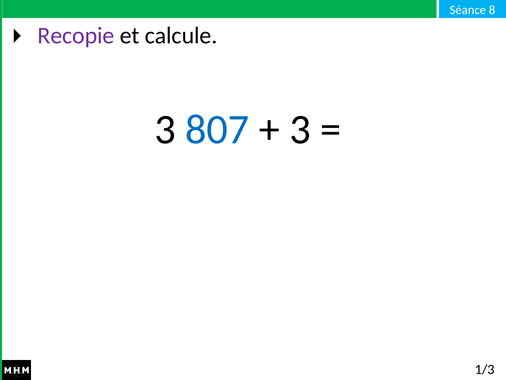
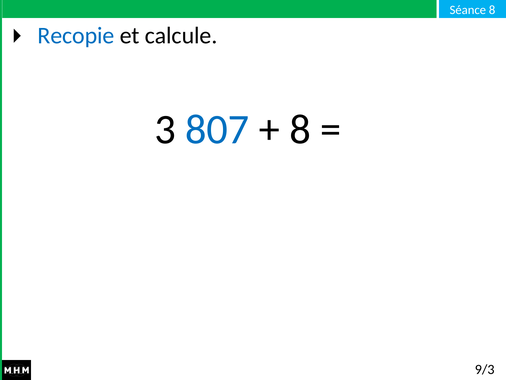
Recopie colour: purple -> blue (76, 36)
3: 3 -> 8 (300, 130)
1/3: 1/3 -> 9/3 (485, 369)
